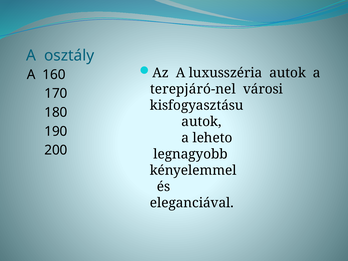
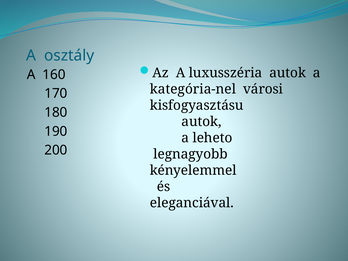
terepjáró-nel: terepjáró-nel -> kategória-nel (193, 89)
